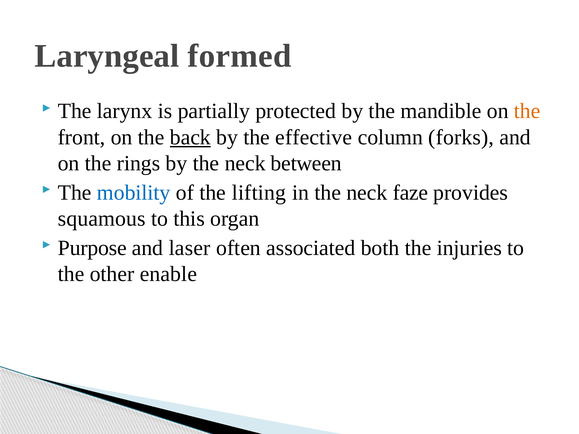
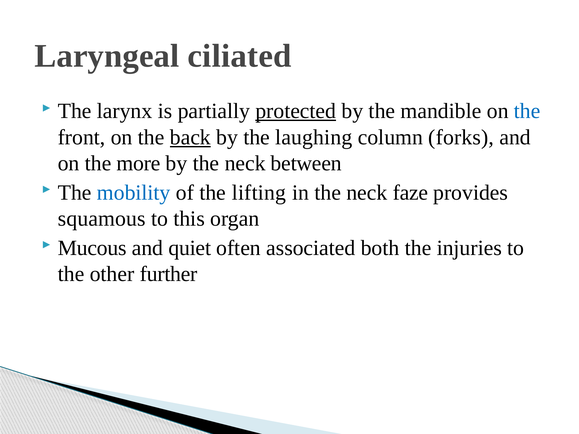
formed: formed -> ciliated (240, 56)
protected underline: none -> present (296, 111)
the colour: orange -> blue (527, 111)
effective: effective -> laughing (314, 137)
rings: rings -> more (139, 163)
Purpose: Purpose -> Mucous (92, 248)
laser: laser -> quiet (190, 248)
enable: enable -> further (169, 274)
